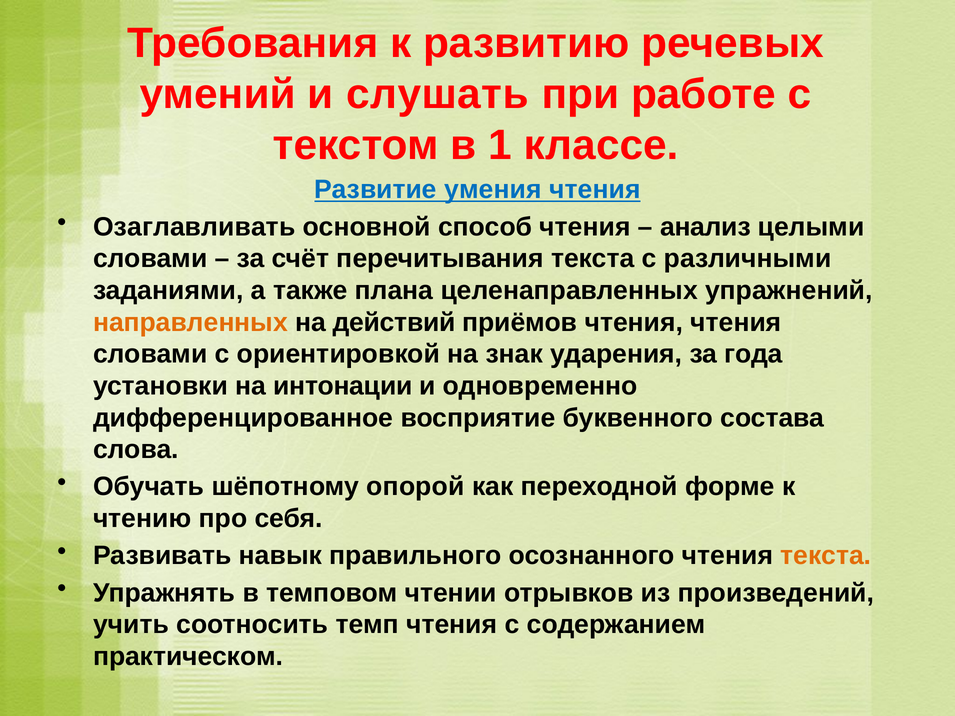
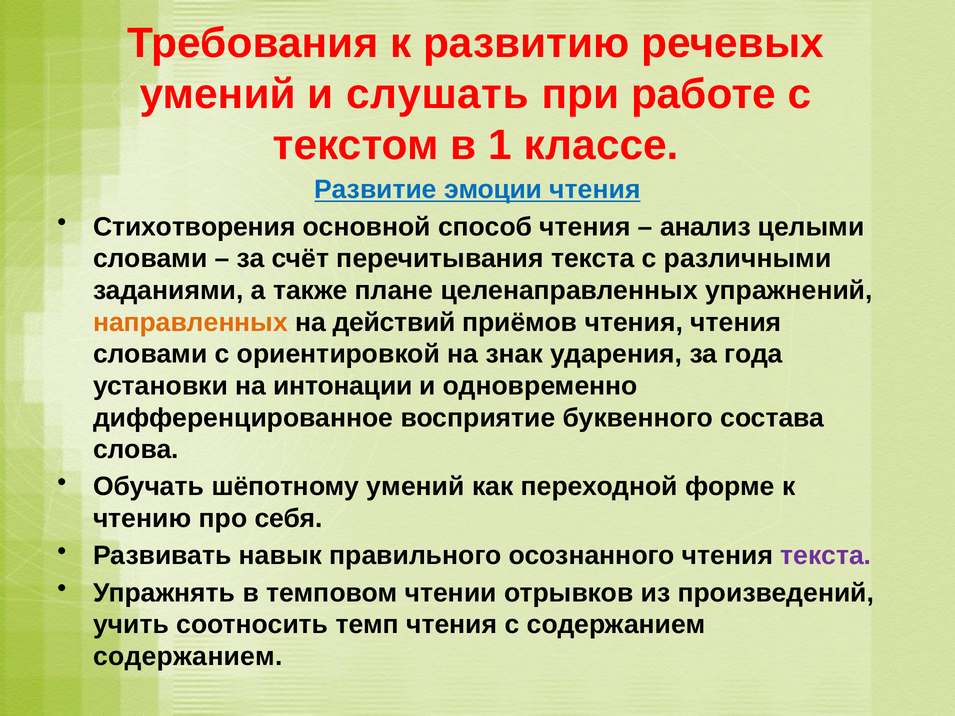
умения: умения -> эмоции (493, 190)
Озаглавливать: Озаглавливать -> Стихотворения (194, 227)
плана: плана -> плане (394, 291)
шёпотному опорой: опорой -> умений (416, 487)
текста colour: orange -> purple (826, 556)
практическом: практическом -> содержанием (188, 657)
